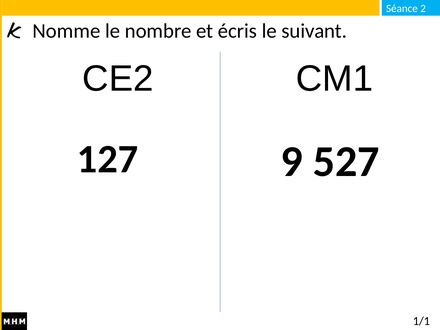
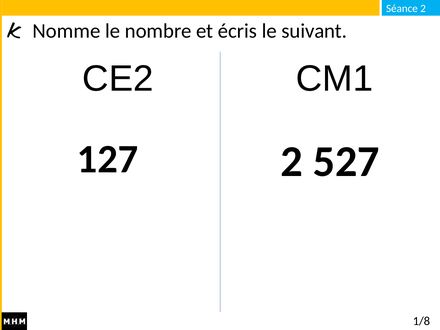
127 9: 9 -> 2 (292, 162)
1/1: 1/1 -> 1/8 (421, 321)
